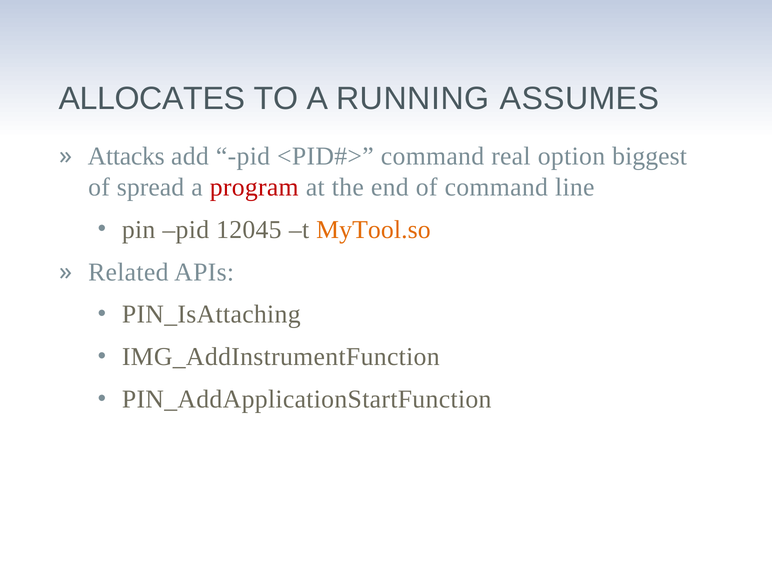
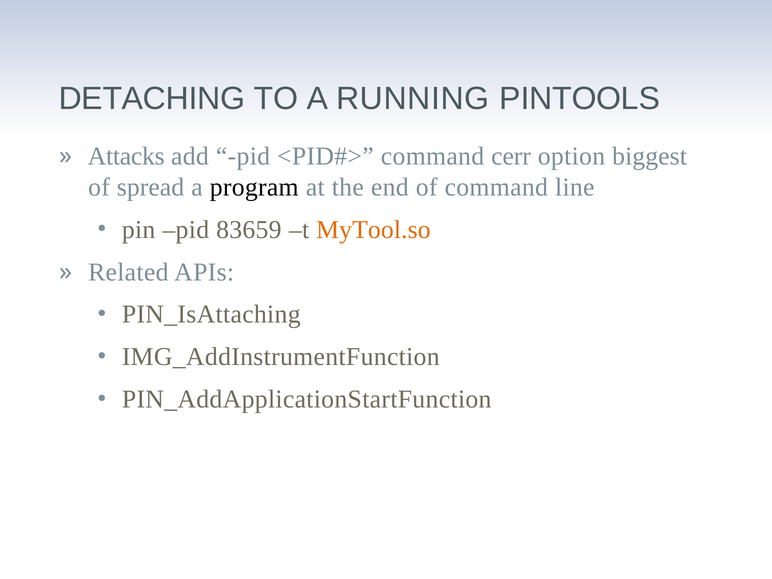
ALLOCATES: ALLOCATES -> DETACHING (152, 99)
ASSUMES: ASSUMES -> PINTOOLS (580, 99)
real: real -> cerr (511, 156)
program colour: red -> black (254, 187)
12045: 12045 -> 83659 (249, 230)
